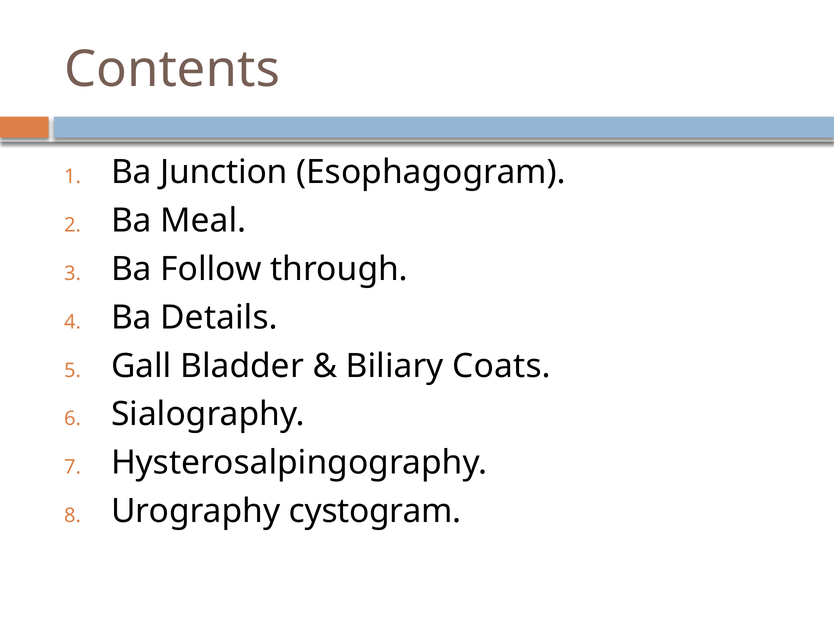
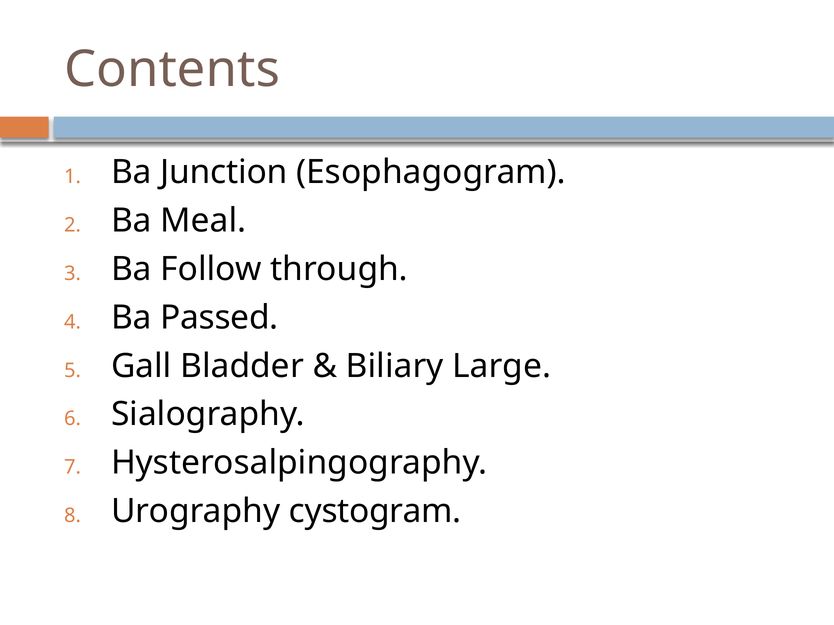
Details: Details -> Passed (219, 318)
Coats: Coats -> Large (502, 366)
